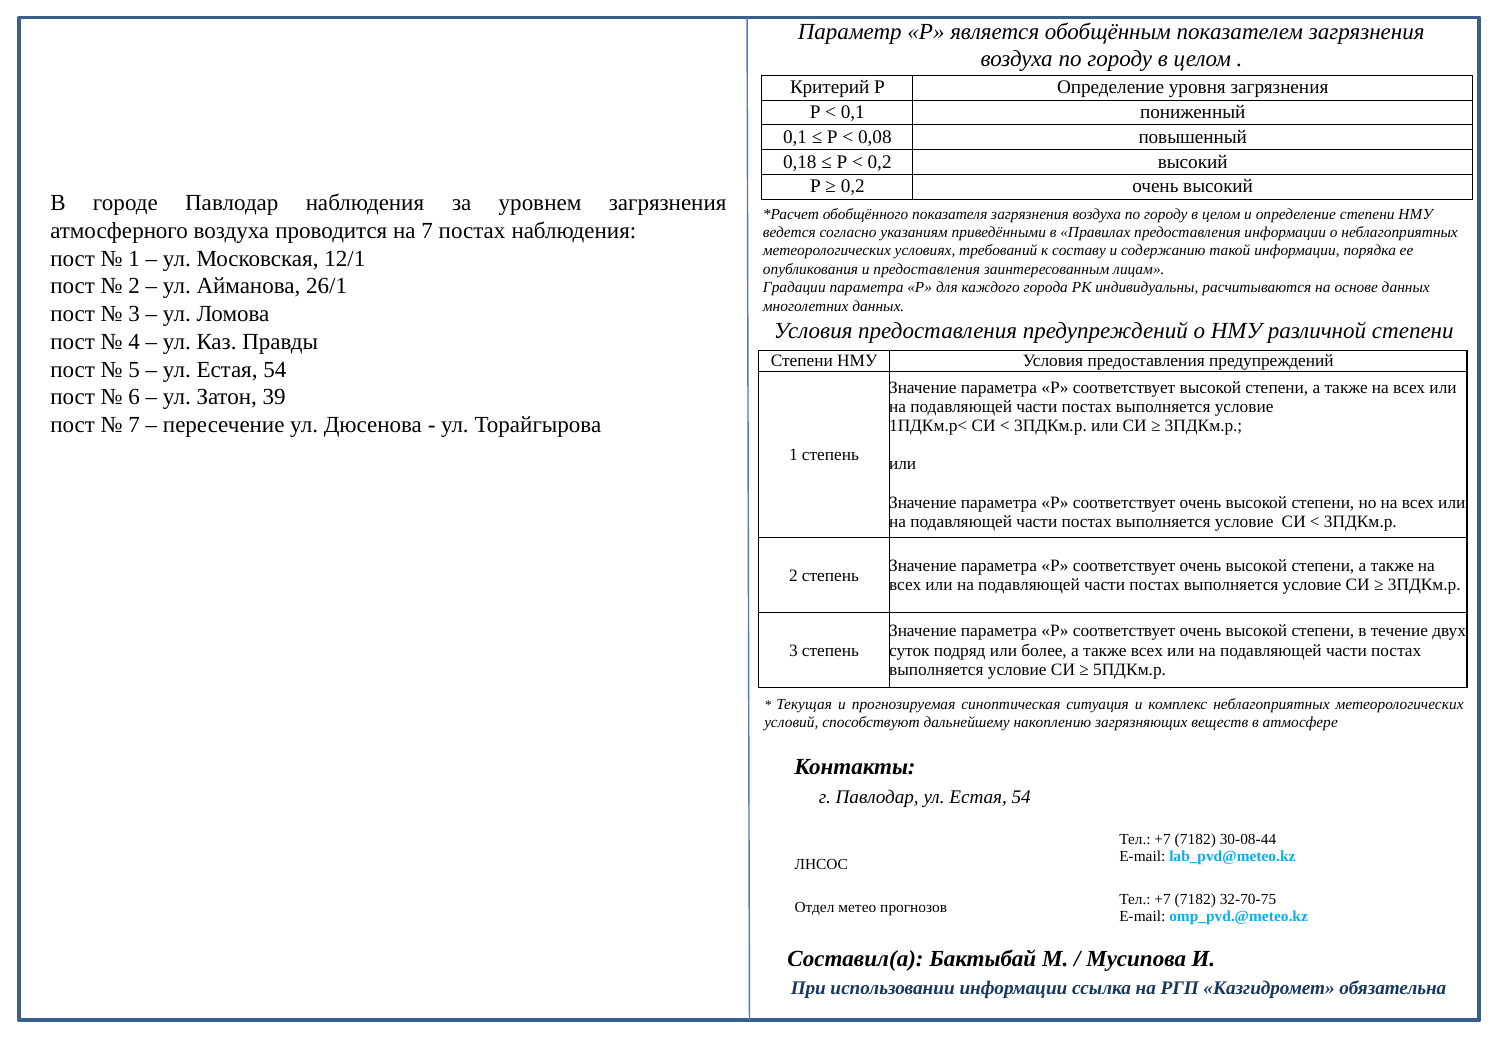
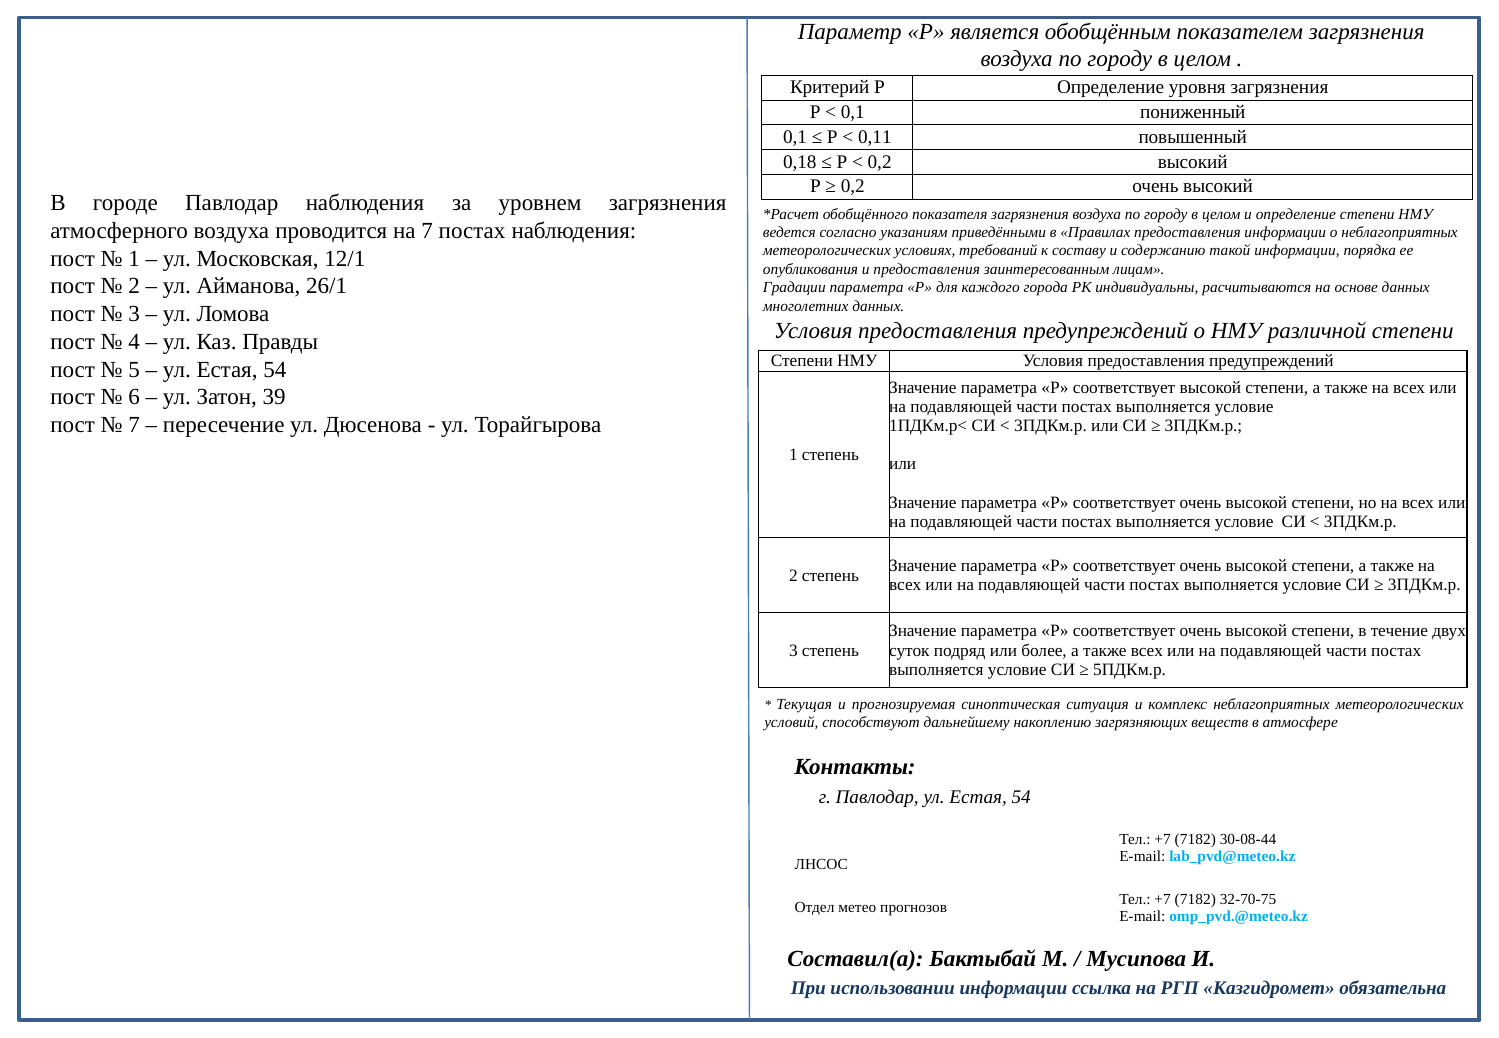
0,08: 0,08 -> 0,11 (875, 137)
